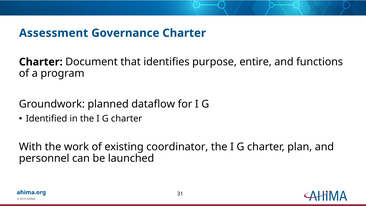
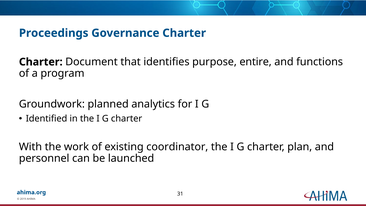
Assessment: Assessment -> Proceedings (54, 33)
dataflow: dataflow -> analytics (153, 104)
